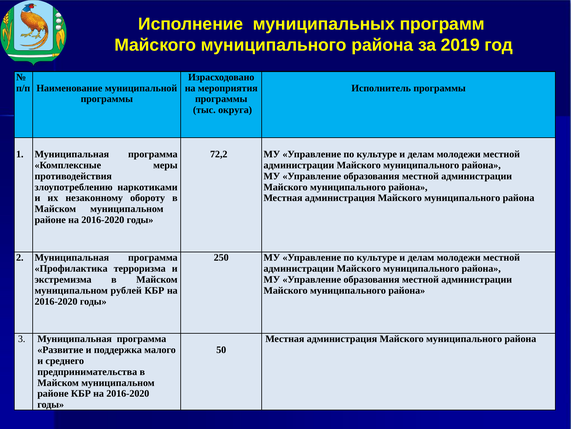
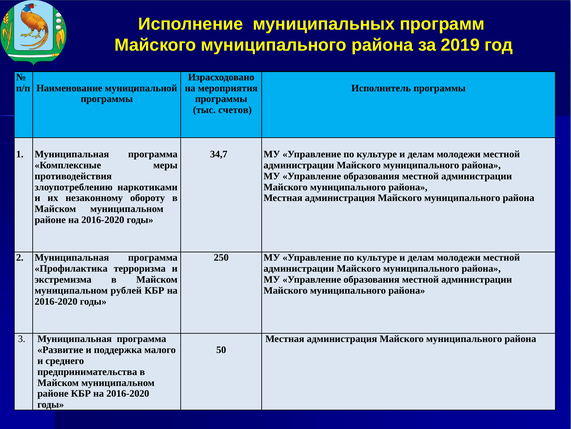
округа: округа -> счетов (235, 110)
72,2: 72,2 -> 34,7 (219, 154)
